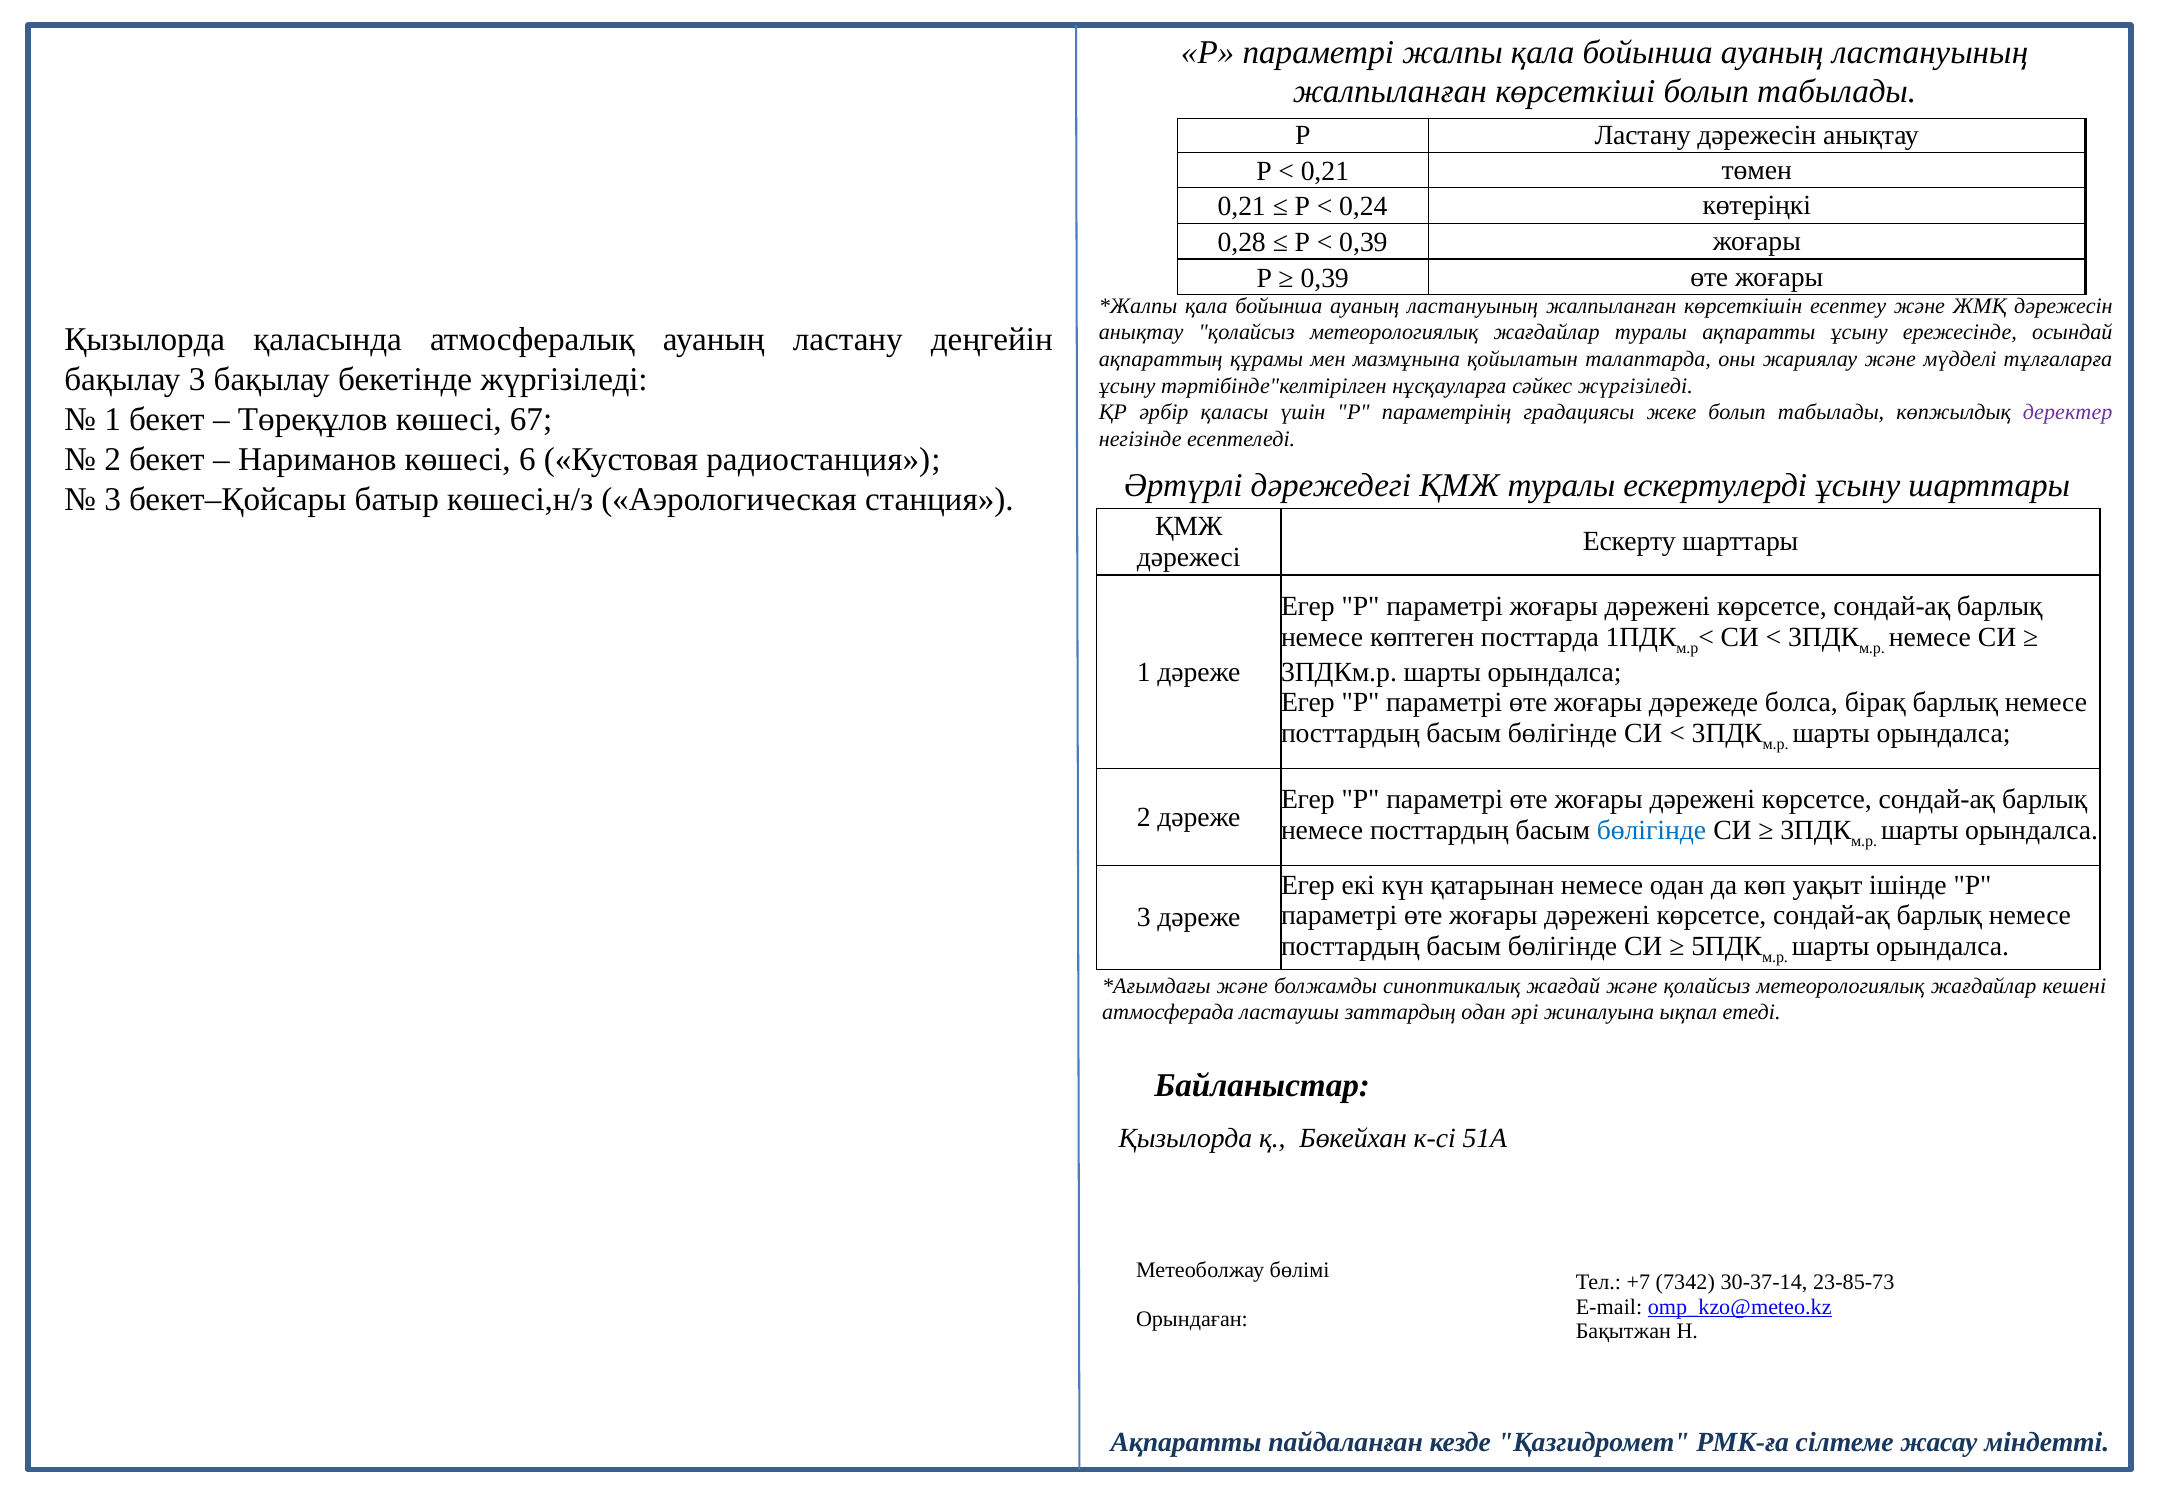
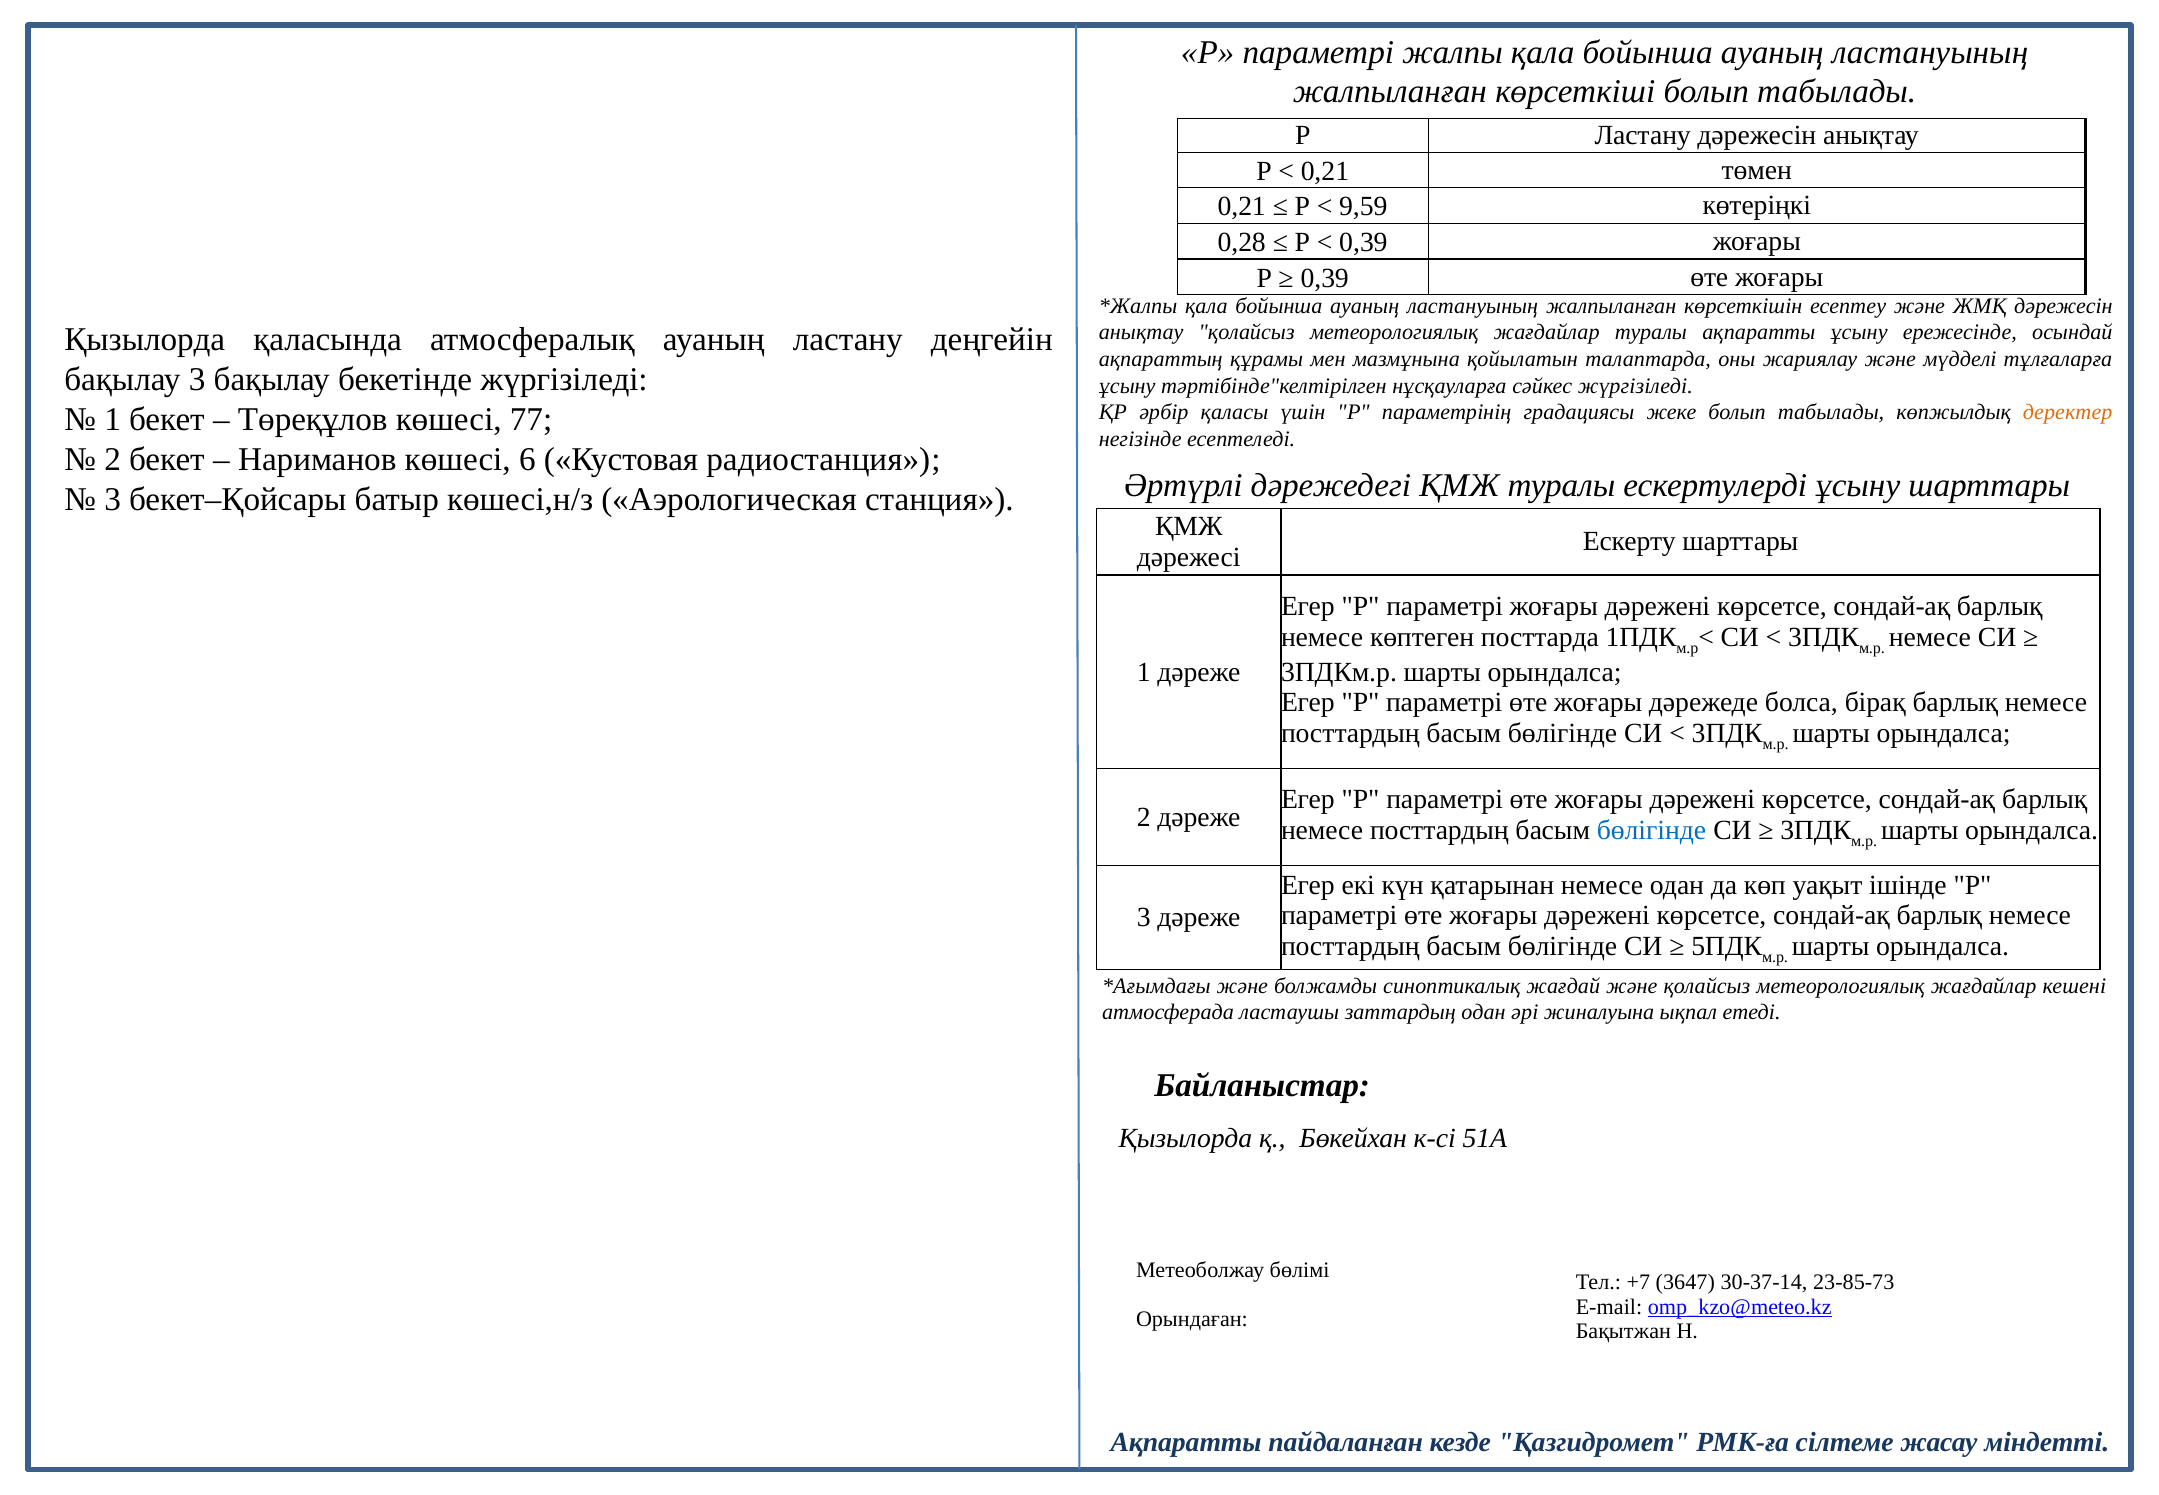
0,24: 0,24 -> 9,59 (1363, 207)
деректер colour: purple -> orange (2068, 412)
67: 67 -> 77 (531, 420)
7342: 7342 -> 3647 (1685, 1282)
